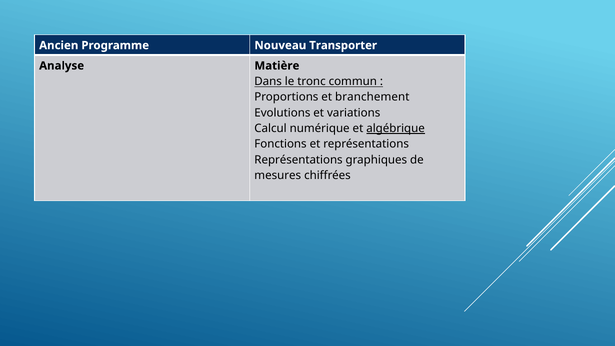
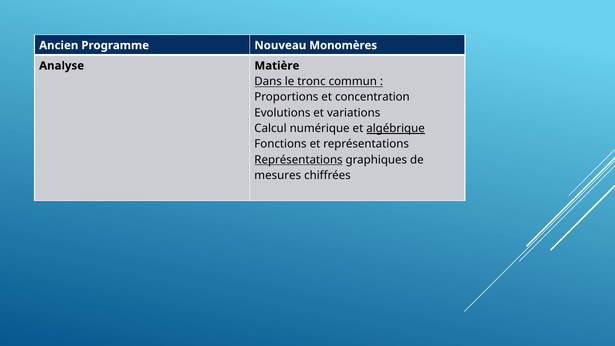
Transporter: Transporter -> Monomères (343, 45)
branchement: branchement -> concentration (372, 97)
Représentations underline: none -> present (299, 160)
